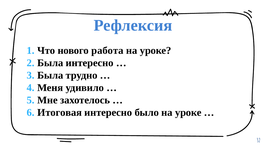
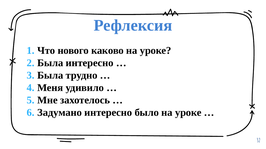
работа: работа -> каково (108, 51)
Итоговая: Итоговая -> Задумано (60, 113)
